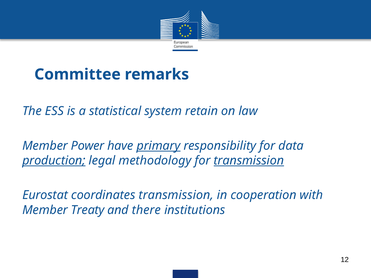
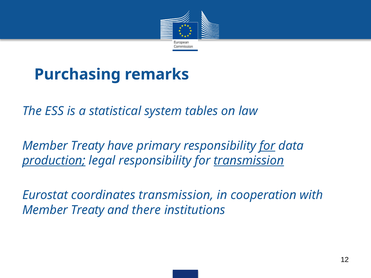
Committee: Committee -> Purchasing (77, 74)
retain: retain -> tables (202, 111)
Power: Power -> Treaty (88, 146)
primary underline: present -> none (158, 146)
for underline: none -> present (267, 146)
legal methodology: methodology -> responsibility (155, 161)
